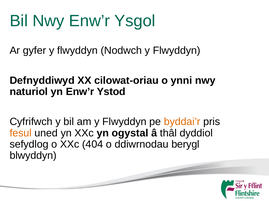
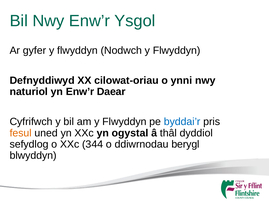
Ystod: Ystod -> Daear (111, 92)
byddai’r colour: orange -> blue (182, 122)
404: 404 -> 344 (93, 145)
